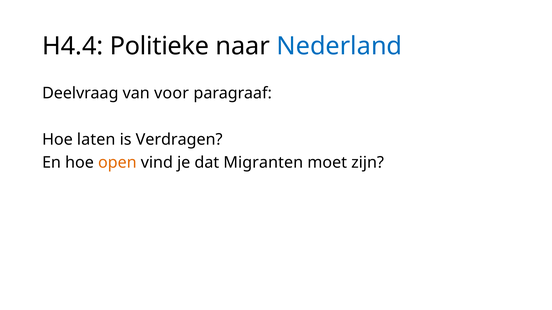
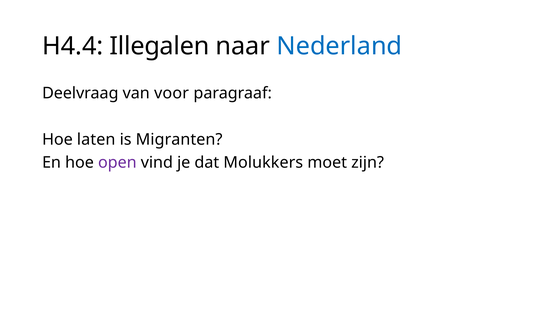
Politieke: Politieke -> Illegalen (159, 46)
Verdragen: Verdragen -> Migranten (179, 140)
open colour: orange -> purple (117, 163)
Migranten: Migranten -> Molukkers (263, 163)
